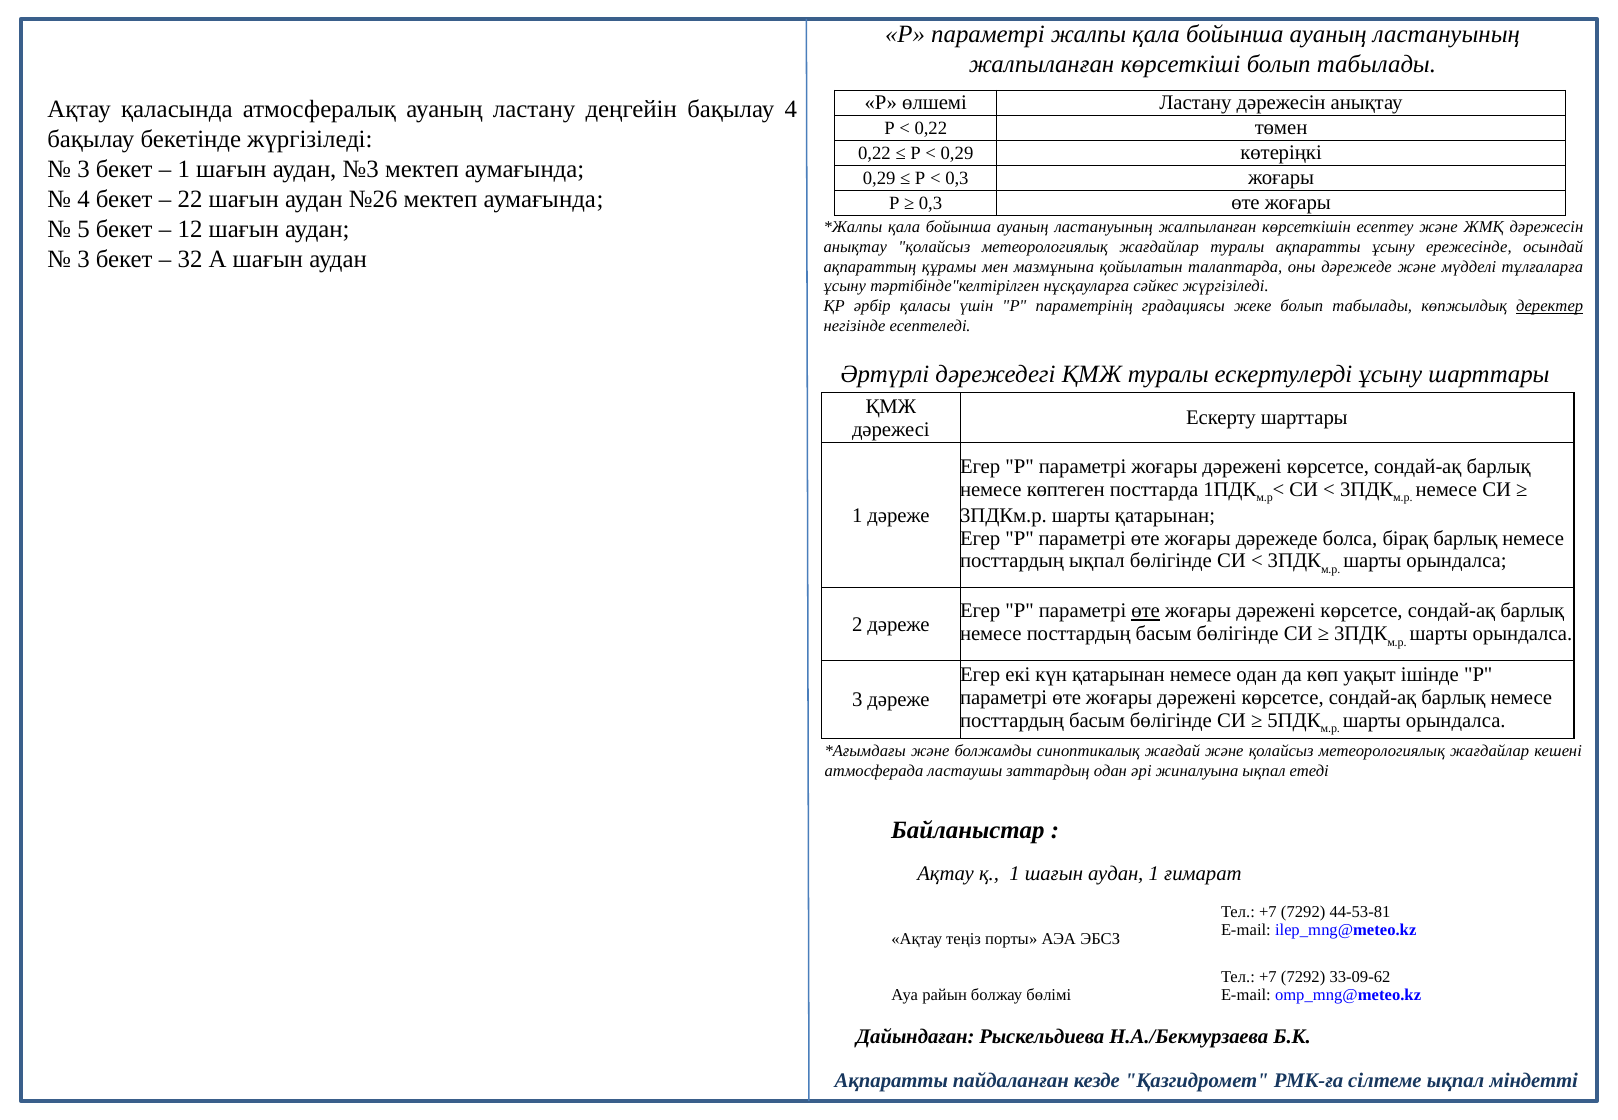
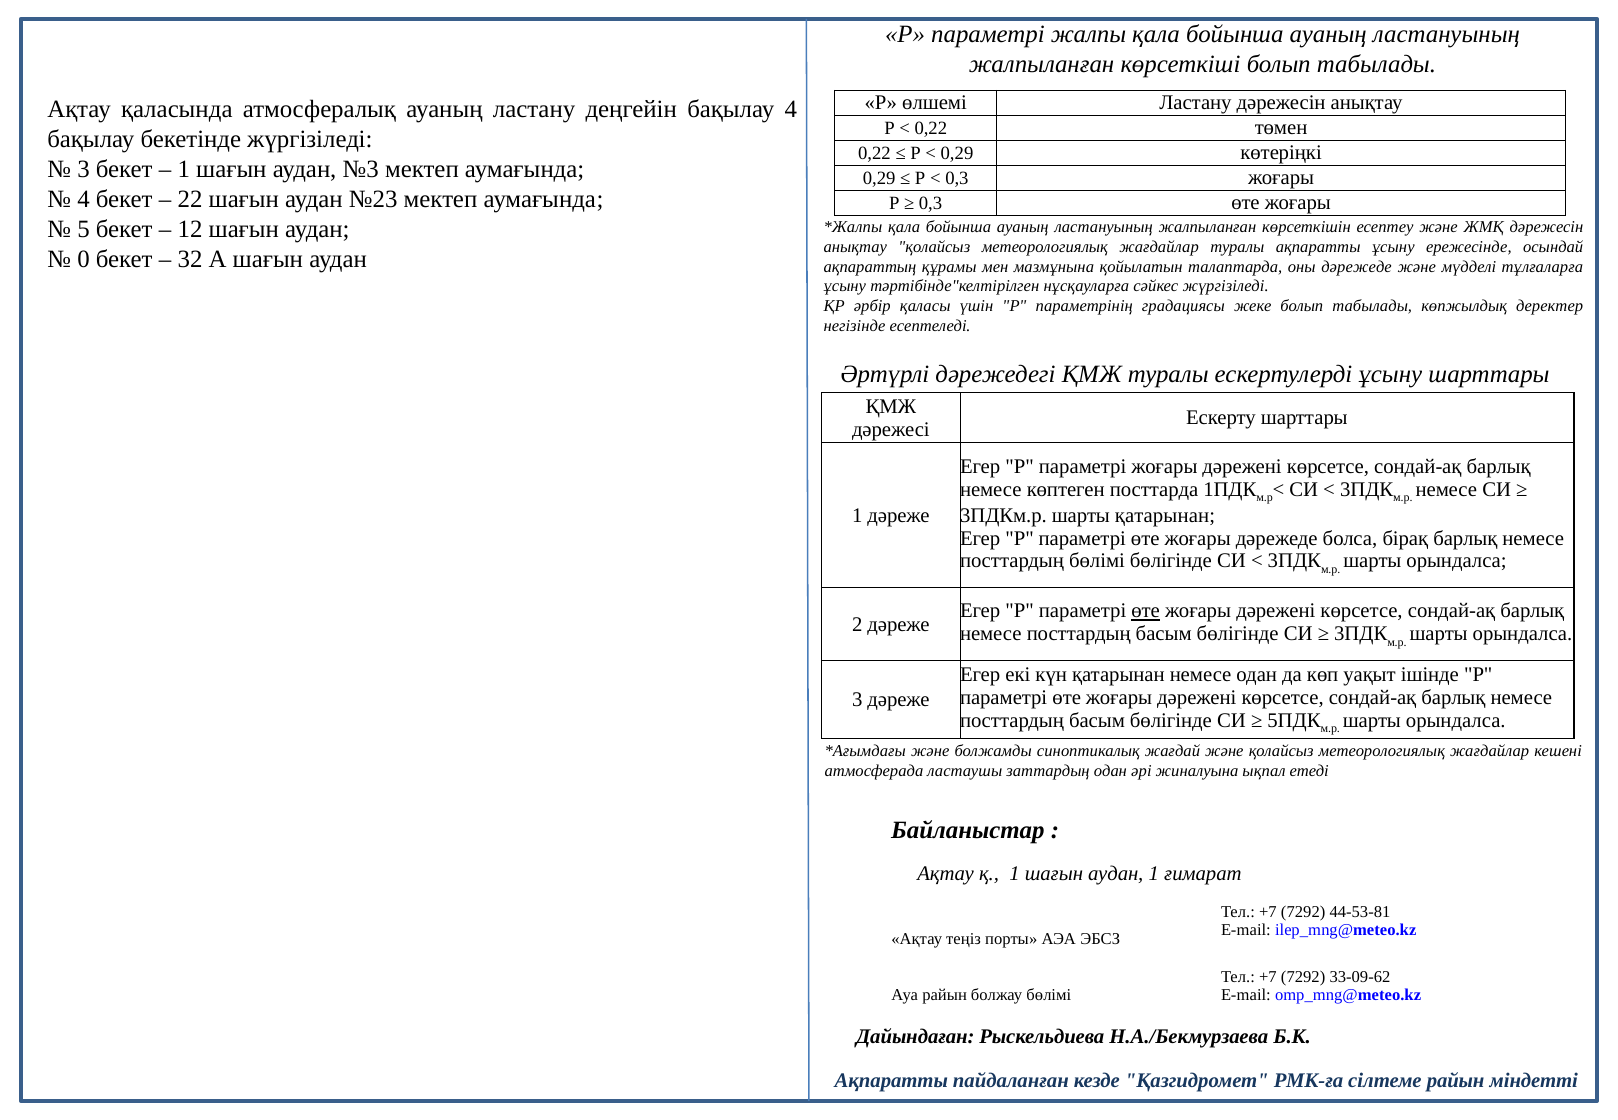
№26: №26 -> №23 (373, 199)
3: 3 -> 0 (83, 259)
деректер underline: present -> none (1550, 306)
посттардың ықпал: ықпал -> бөлімі (1097, 561)
сілтеме ықпал: ықпал -> райын (1456, 1081)
